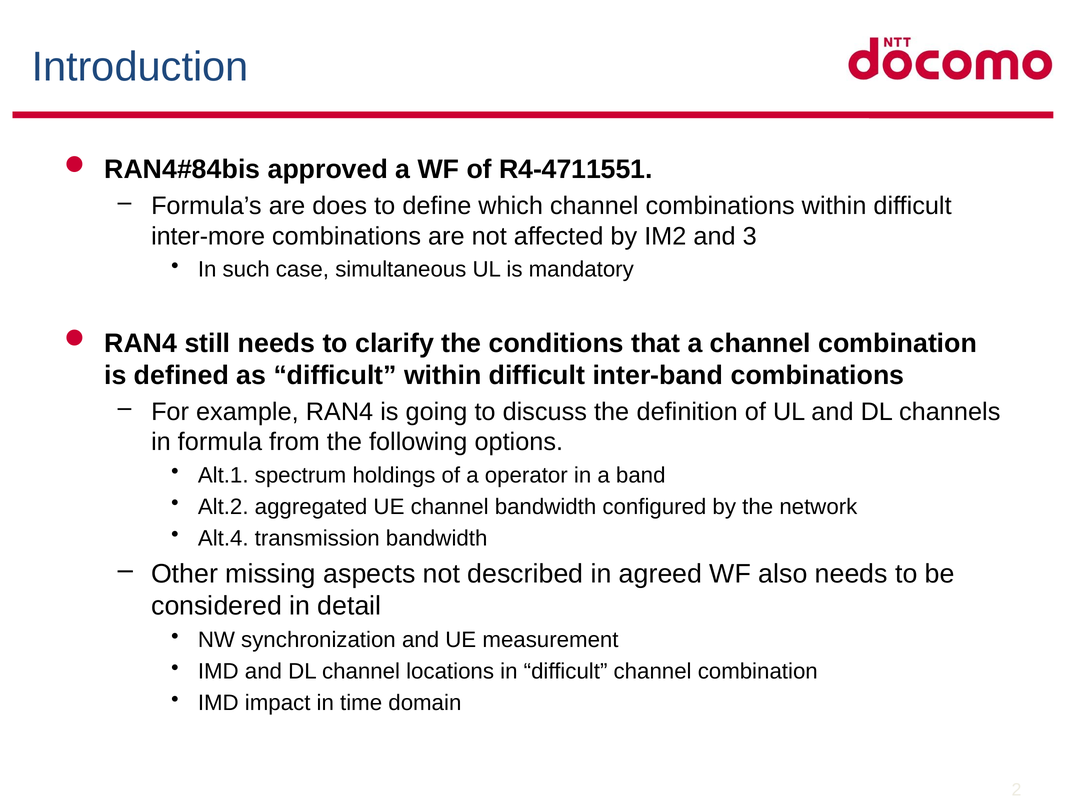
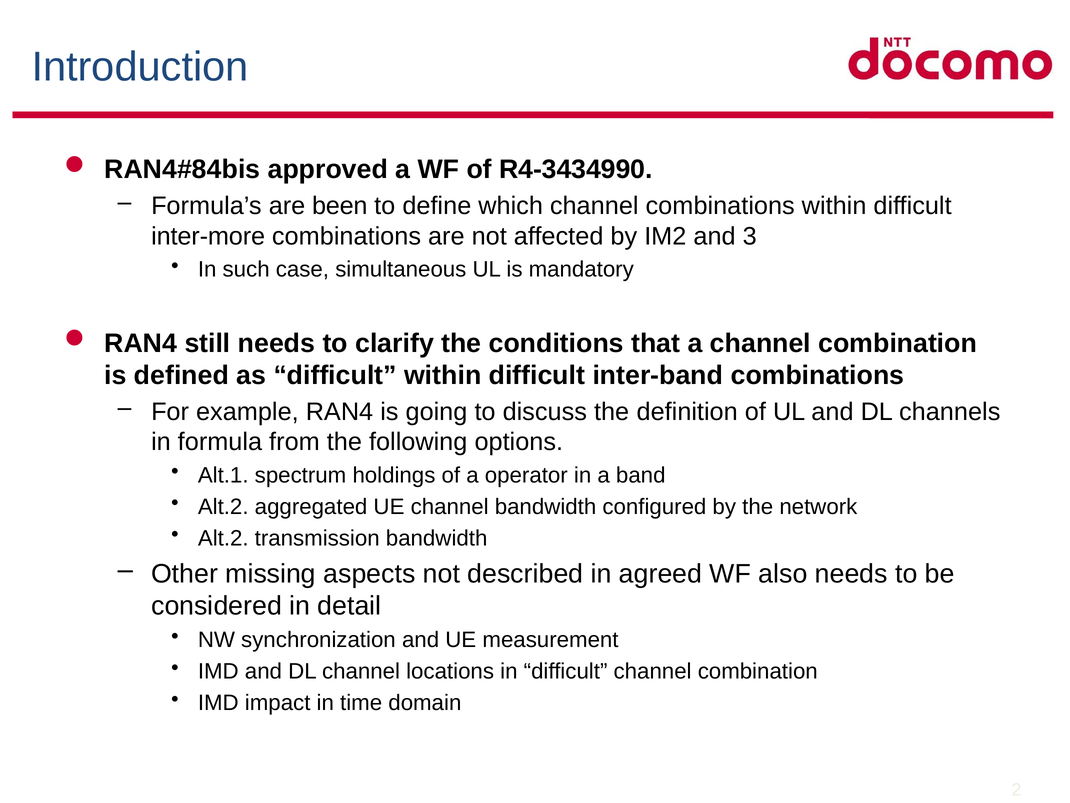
R4-4711551: R4-4711551 -> R4-3434990 (576, 169)
does: does -> been (340, 206)
Alt.4: Alt.4 -> Alt.2 (223, 538)
